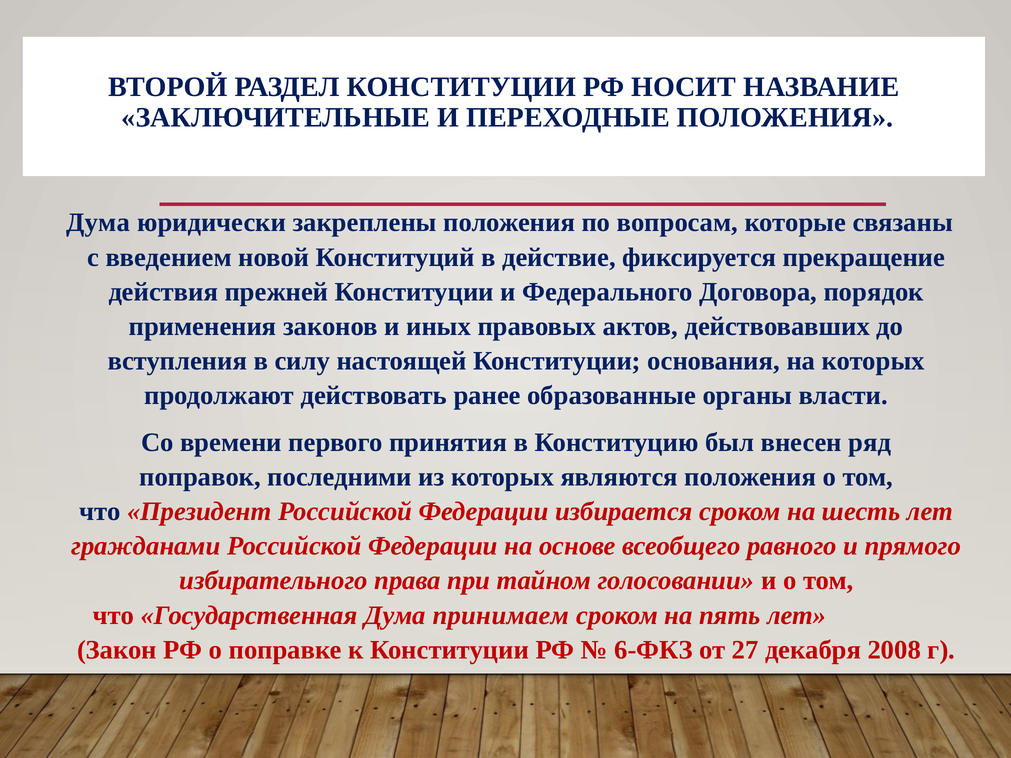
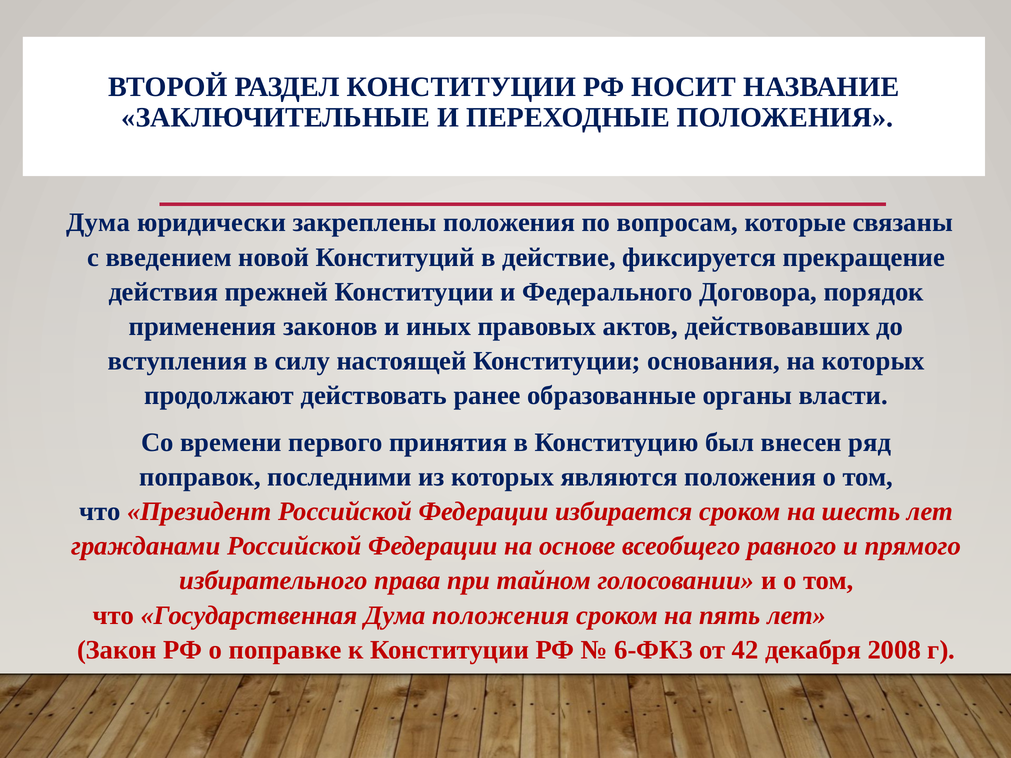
Дума принимаем: принимаем -> положения (501, 615)
27: 27 -> 42 (745, 650)
